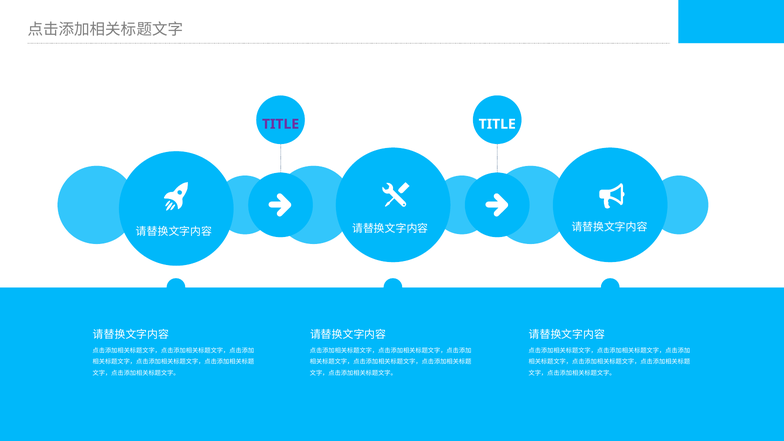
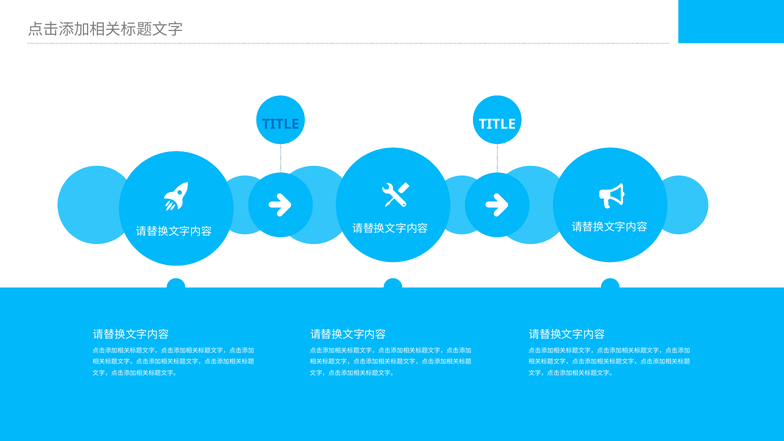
TITLE colour: purple -> blue (281, 124)
